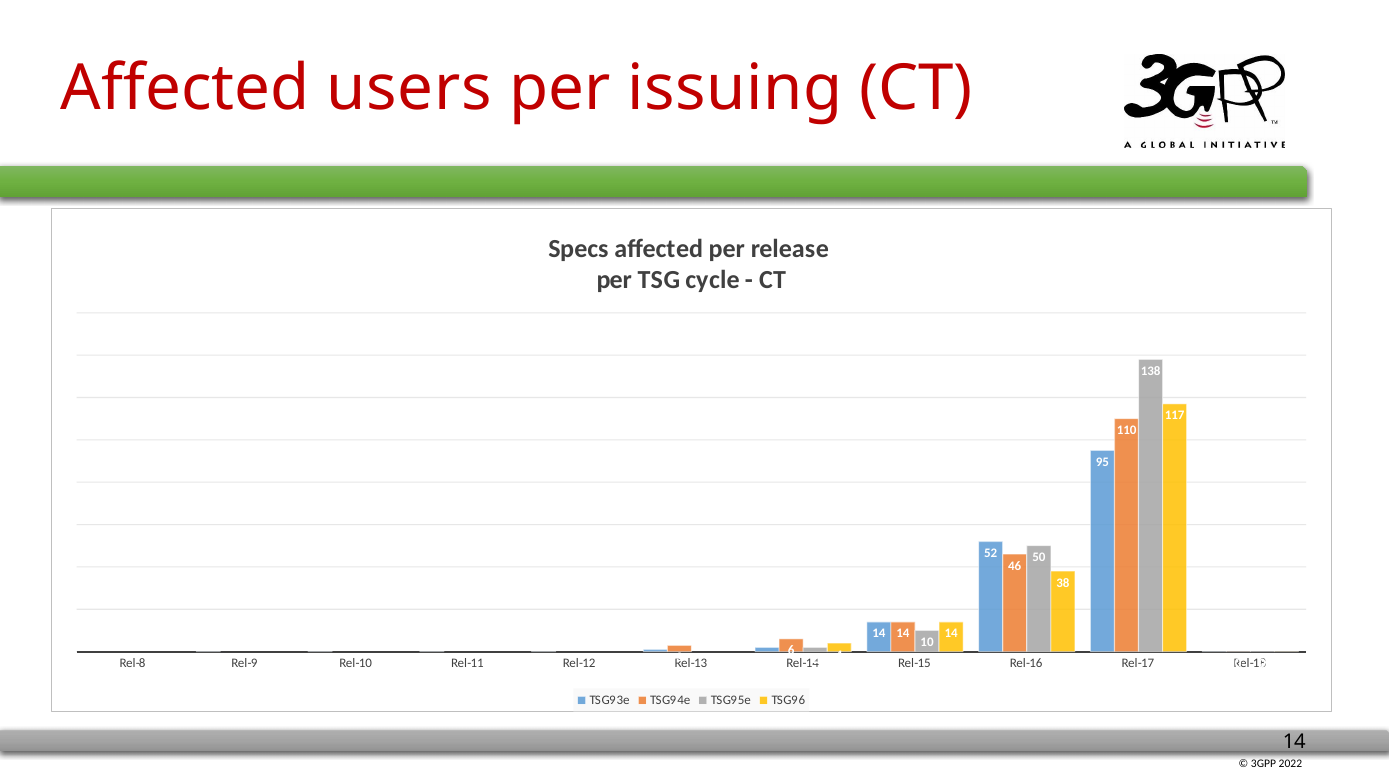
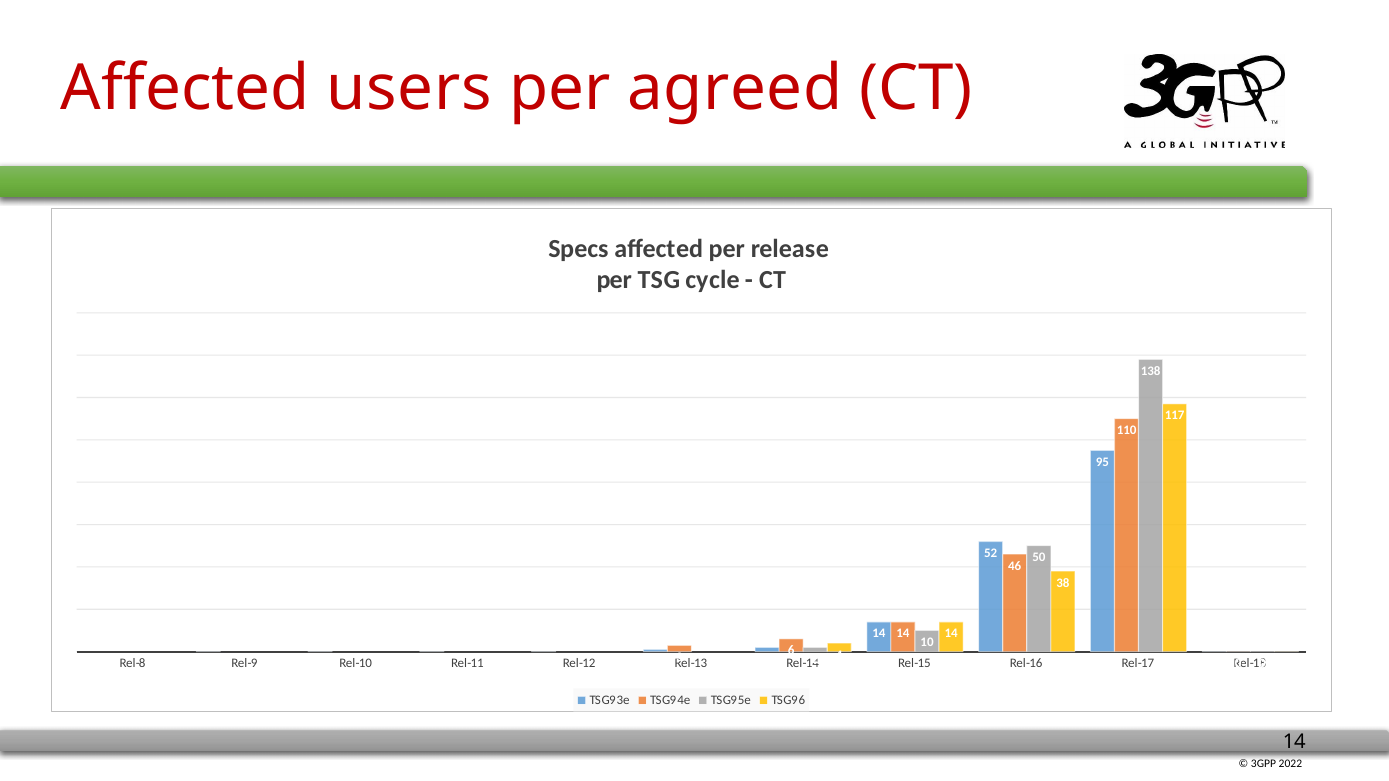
issuing: issuing -> agreed (735, 88)
